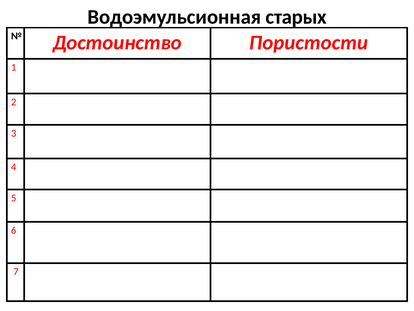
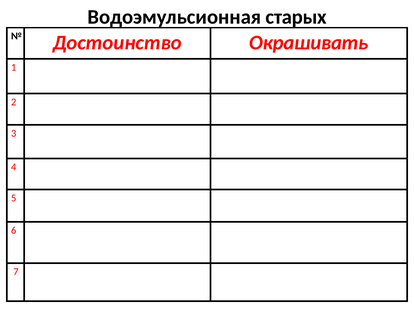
Пористости: Пористости -> Окрашивать (309, 43)
